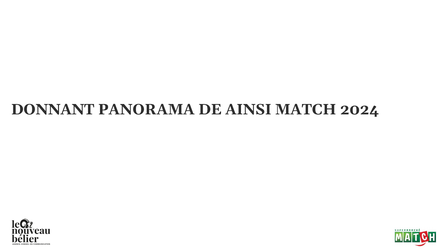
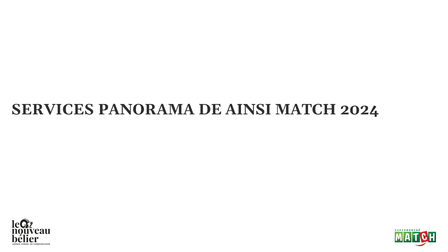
DONNANT: DONNANT -> SERVICES (53, 109)
